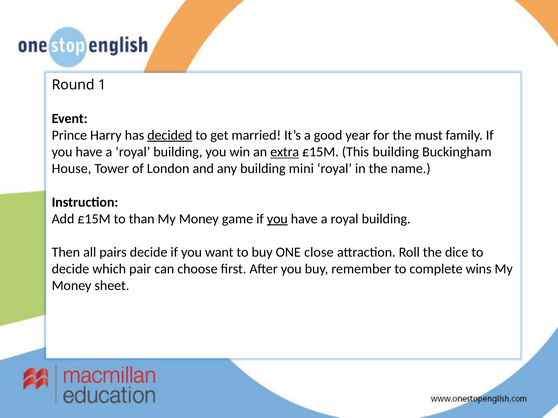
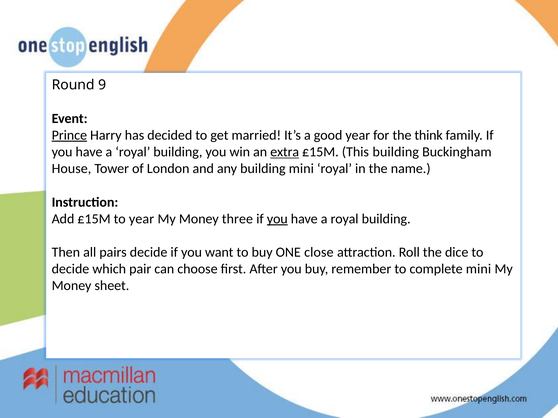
1: 1 -> 9 (102, 85)
Prince underline: none -> present (69, 135)
decided underline: present -> none (170, 135)
must: must -> think (429, 135)
to than: than -> year (142, 219)
game: game -> three (237, 219)
complete wins: wins -> mini (478, 269)
